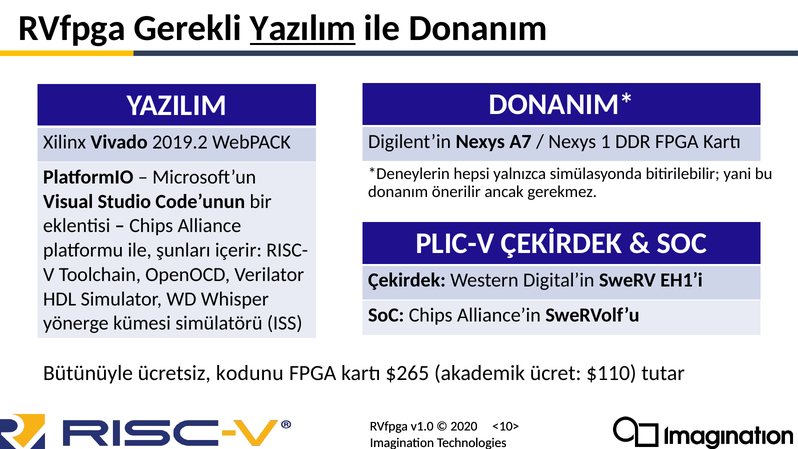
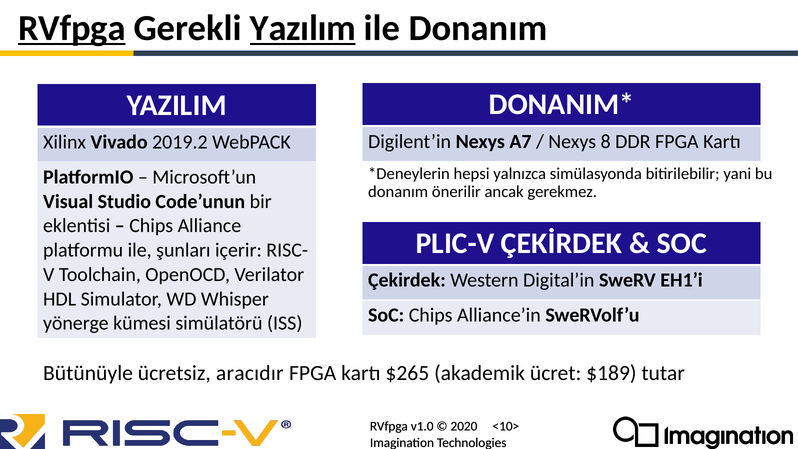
RVfpga underline: none -> present (72, 28)
1: 1 -> 8 (606, 141)
kodunu: kodunu -> aracıdır (250, 373)
$110: $110 -> $189 (611, 373)
